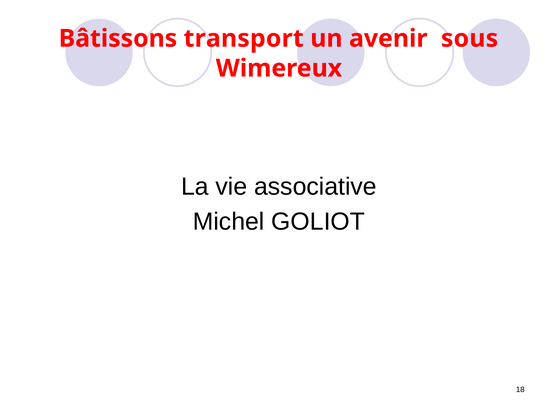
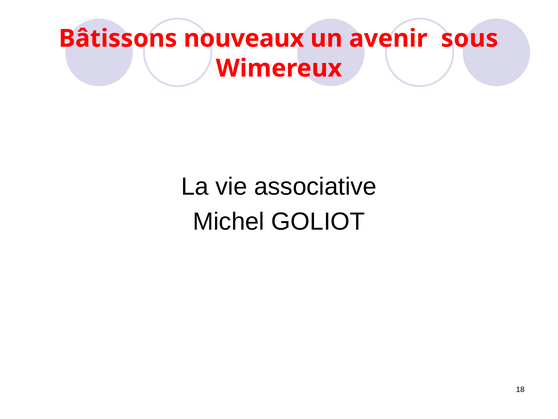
transport: transport -> nouveaux (244, 38)
